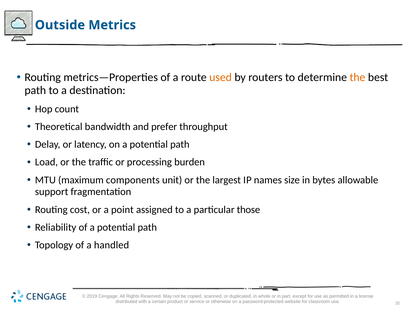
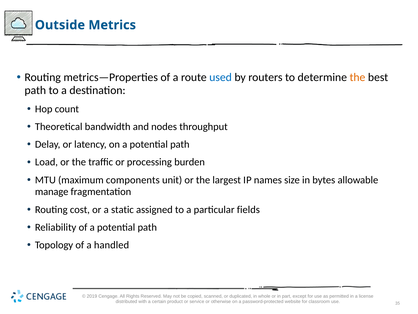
used colour: orange -> blue (221, 77)
prefer: prefer -> nodes (164, 126)
support: support -> manage (52, 192)
point: point -> static (122, 209)
those: those -> fields (248, 209)
